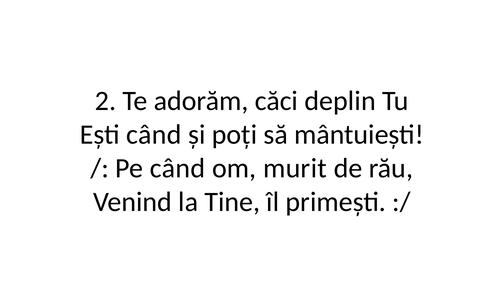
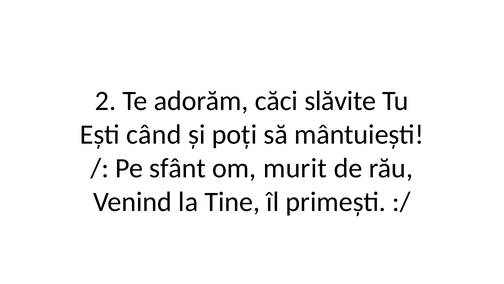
deplin: deplin -> slăvite (340, 101)
Pe când: când -> sfânt (178, 168)
